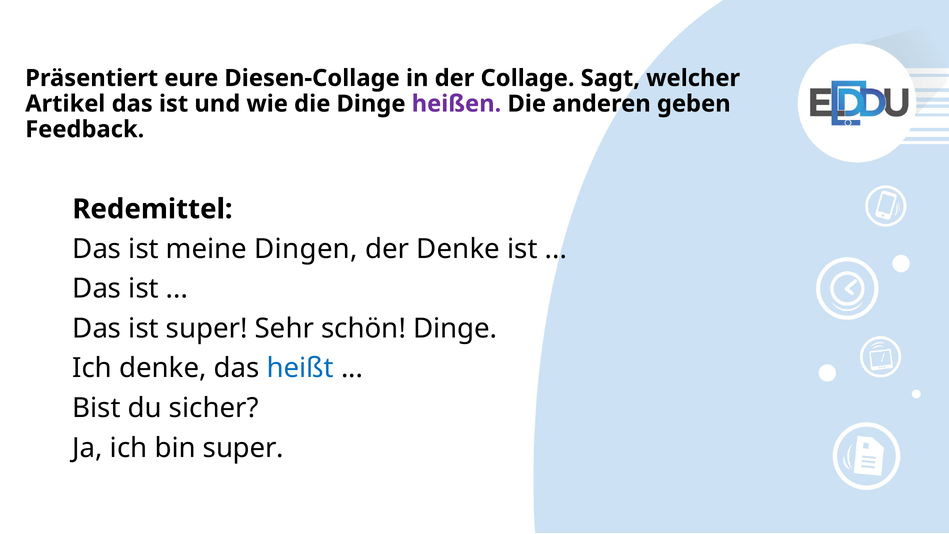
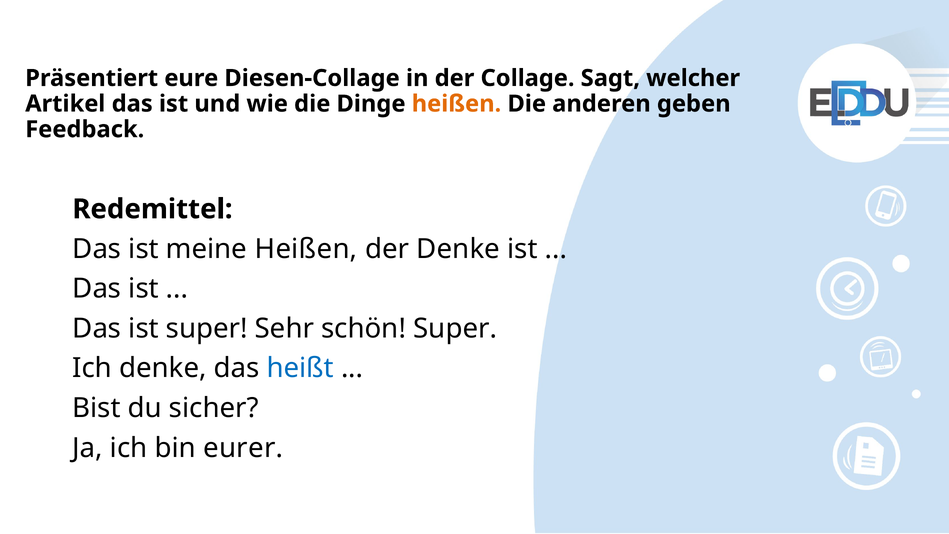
heißen colour: purple -> orange (456, 104)
meine Dingen: Dingen -> Heißen (306, 249)
schön Dinge: Dinge -> Super (455, 328)
bin super: super -> eurer (243, 448)
